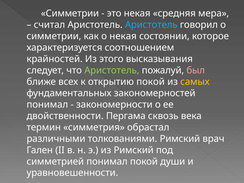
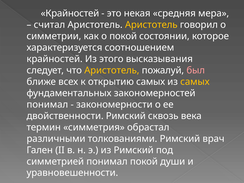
Симметрии: Симметрии -> Крайностей (70, 13)
Аристотель colour: light blue -> yellow (151, 25)
о некая: некая -> покой (123, 36)
Аристотель colour: light green -> yellow (112, 70)
открытию покой: покой -> самых (151, 82)
двойственности Пергама: Пергама -> Римский (126, 116)
